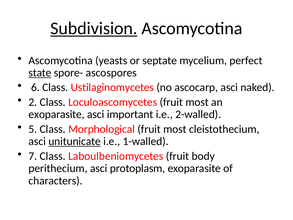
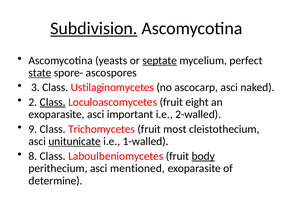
septate underline: none -> present (160, 60)
6: 6 -> 3 (35, 87)
Class underline: none -> present (53, 102)
Loculoascomycetes fruit most: most -> eight (197, 102)
5: 5 -> 9 (33, 129)
Morphological: Morphological -> Trichomycetes (102, 129)
7: 7 -> 8 (33, 156)
body underline: none -> present (203, 156)
protoplasm: protoplasm -> mentioned (137, 168)
characters: characters -> determine (56, 181)
